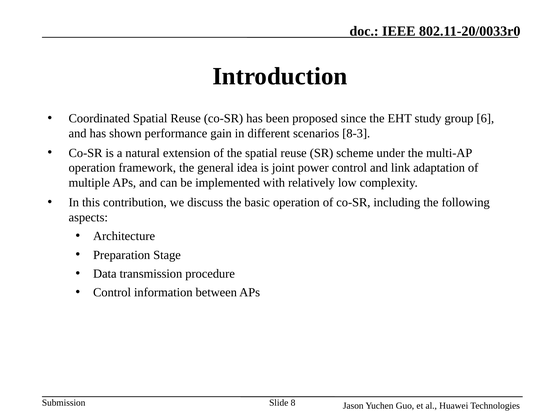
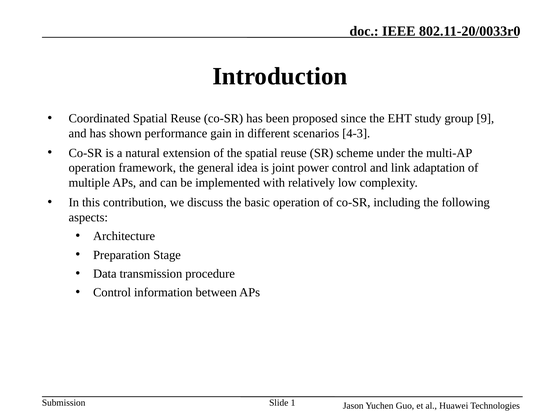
6: 6 -> 9 (485, 118)
8-3: 8-3 -> 4-3 (356, 133)
8: 8 -> 1 (293, 403)
